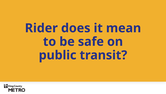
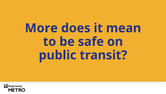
Rider: Rider -> More (41, 28)
